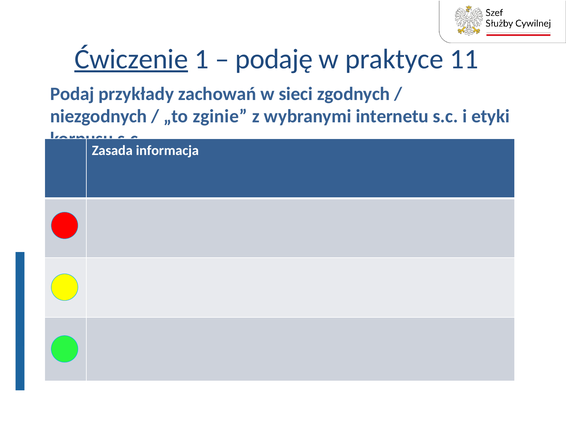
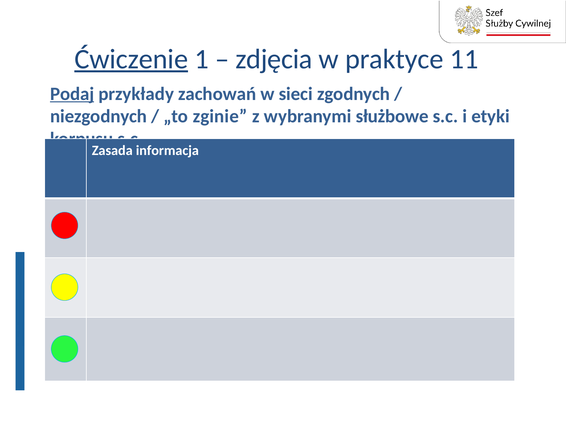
podaję: podaję -> zdjęcia (274, 59)
Podaj underline: none -> present (72, 94)
internetu: internetu -> służbowe (392, 117)
